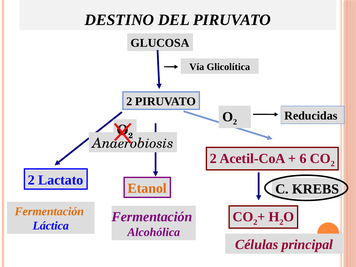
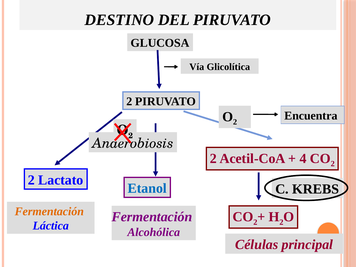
Reducidas: Reducidas -> Encuentra (311, 116)
6: 6 -> 4 (303, 158)
Etanol colour: orange -> blue (147, 188)
